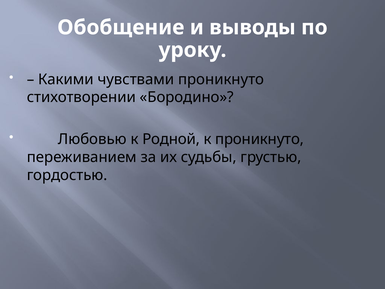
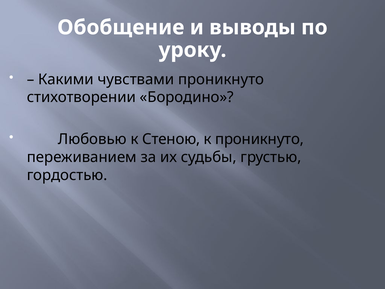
Родной: Родной -> Стеною (171, 139)
